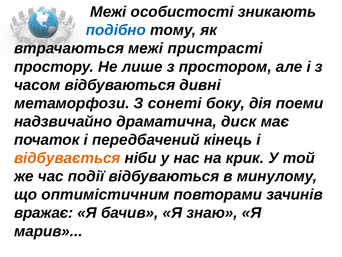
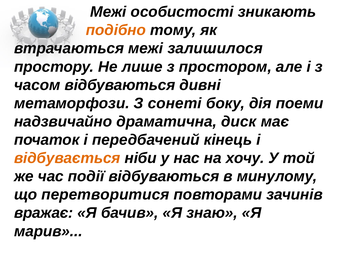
подібно colour: blue -> orange (116, 30)
пристрасті: пристрасті -> залишилося (215, 48)
крик: крик -> хочу (245, 158)
оптимістичним: оптимістичним -> перетворитися (105, 194)
